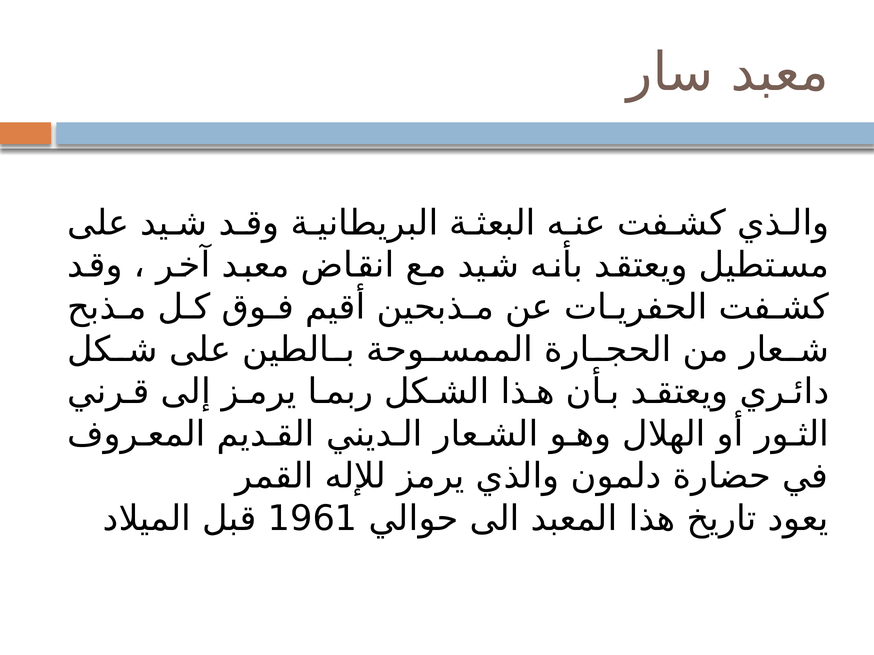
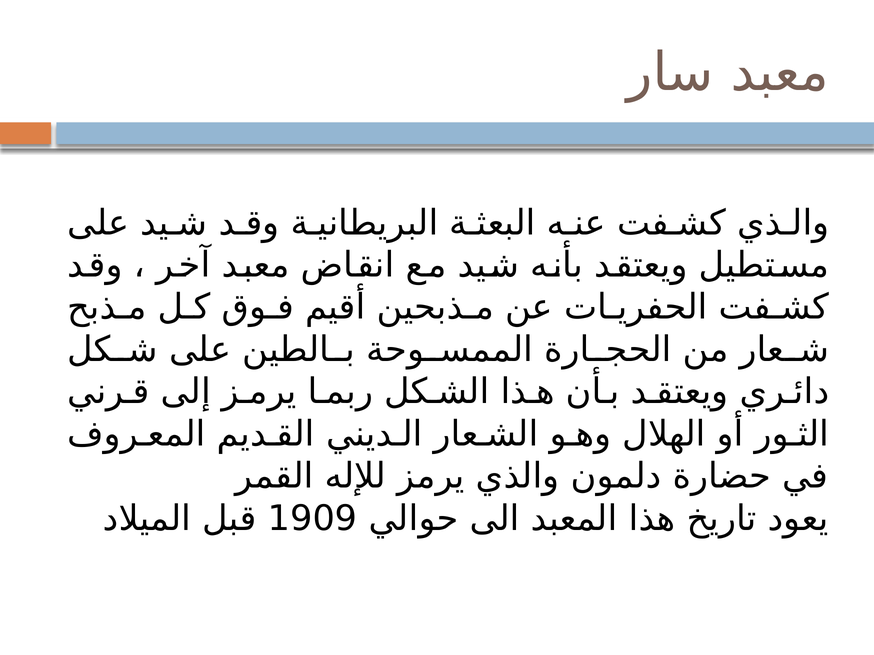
1961: 1961 -> 1909 (313, 519)
